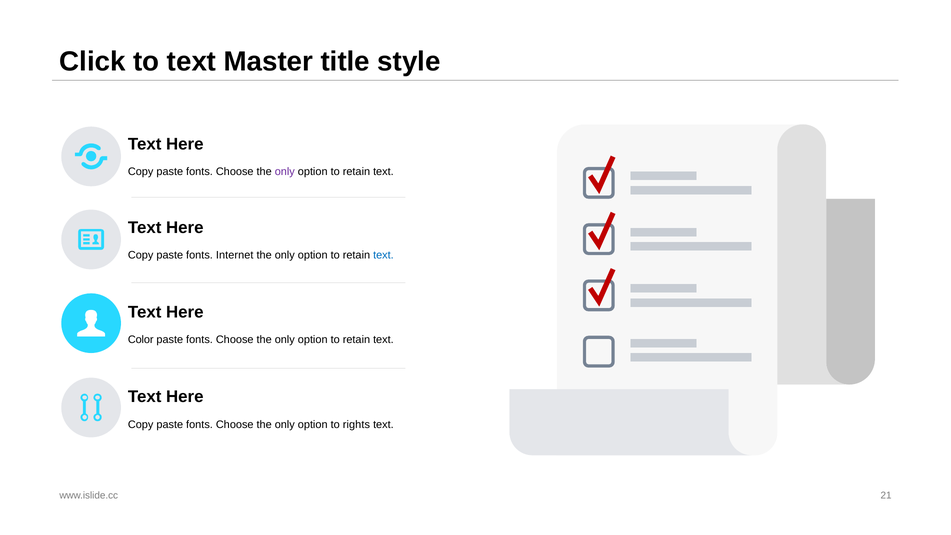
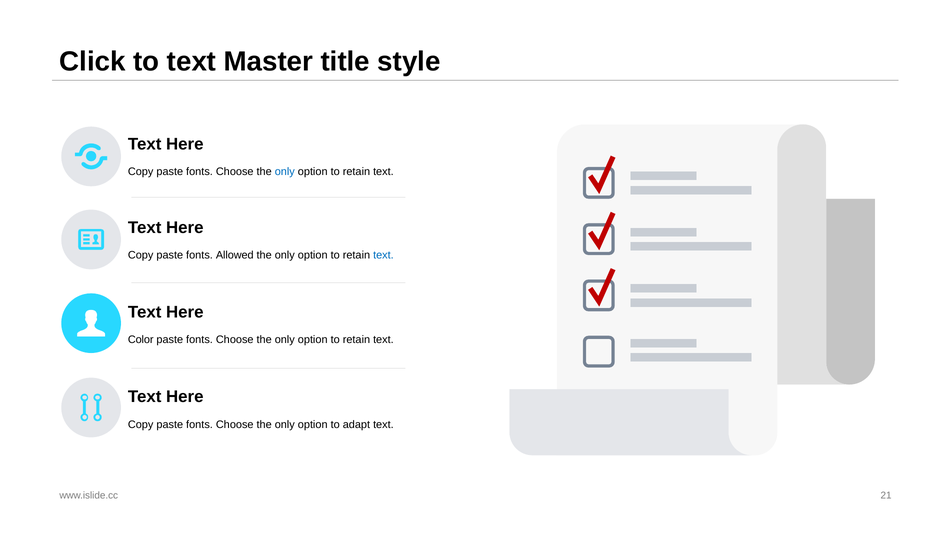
only colour: purple -> blue (285, 172)
Internet: Internet -> Allowed (235, 255)
rights: rights -> adapt (356, 425)
